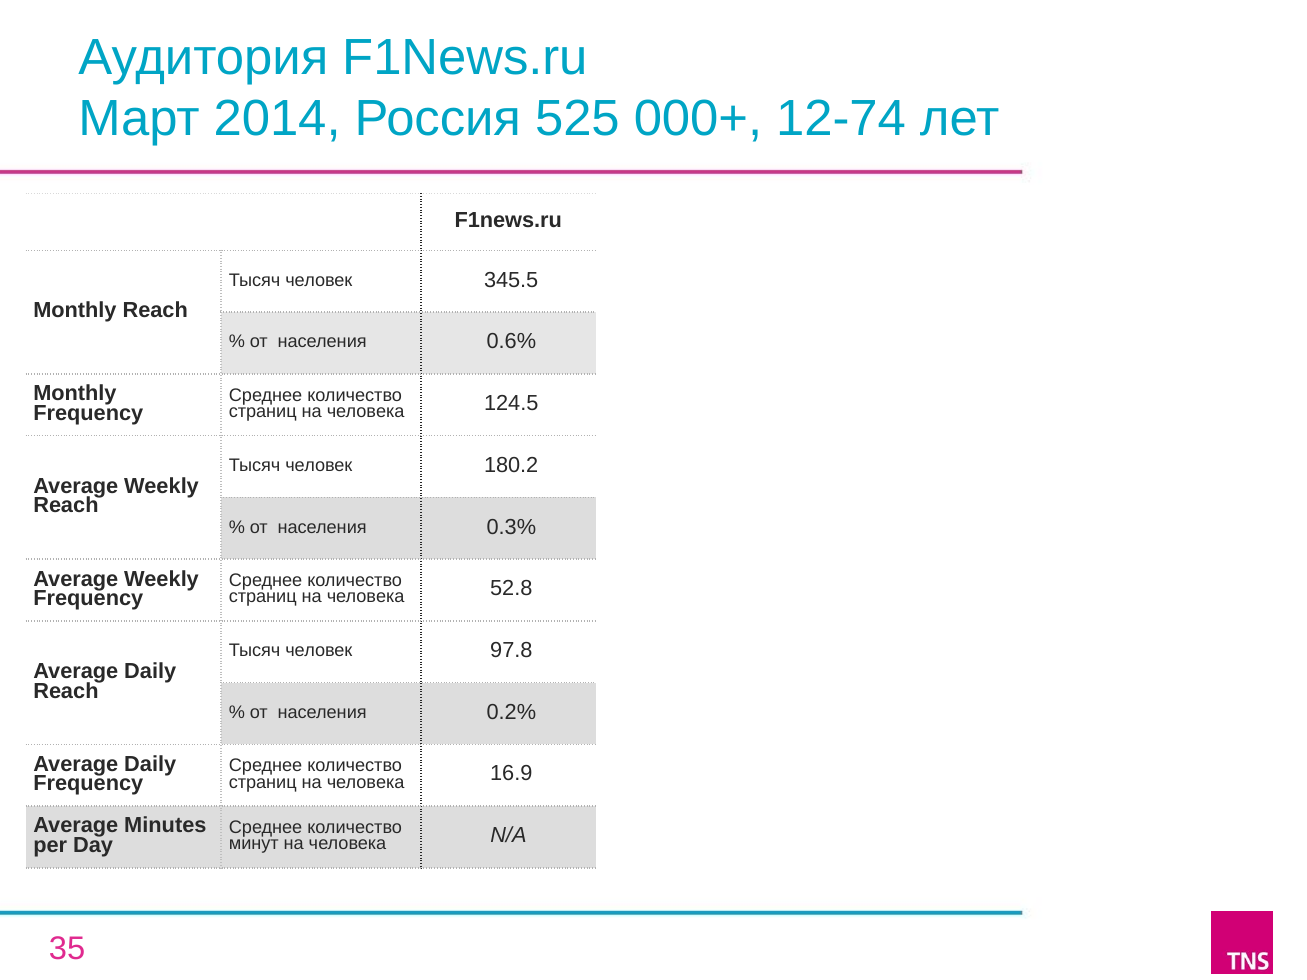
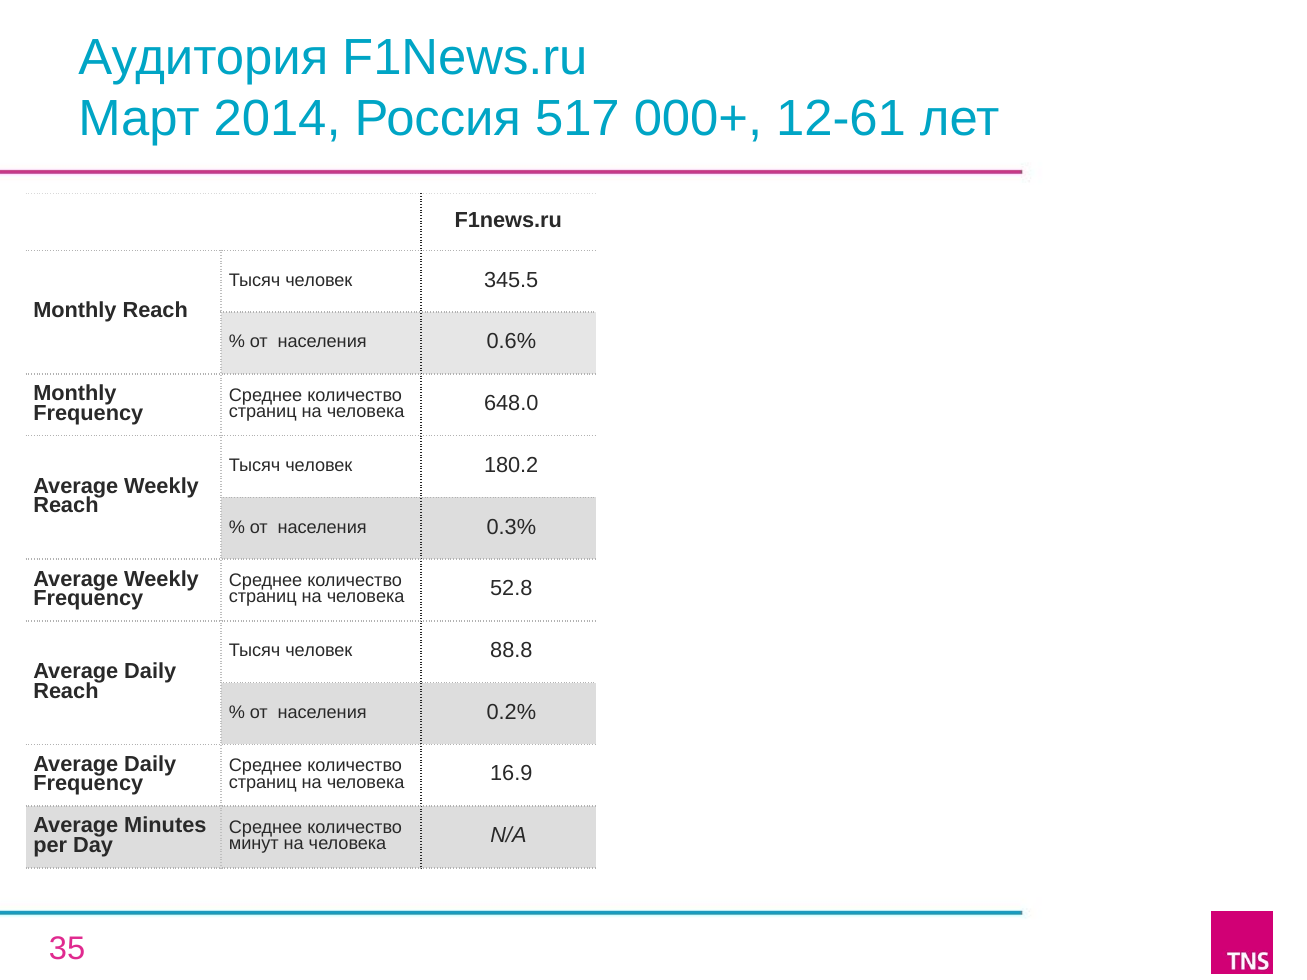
525: 525 -> 517 (577, 119)
12-74: 12-74 -> 12-61 (841, 119)
124.5: 124.5 -> 648.0 (511, 403)
97.8: 97.8 -> 88.8 (511, 650)
